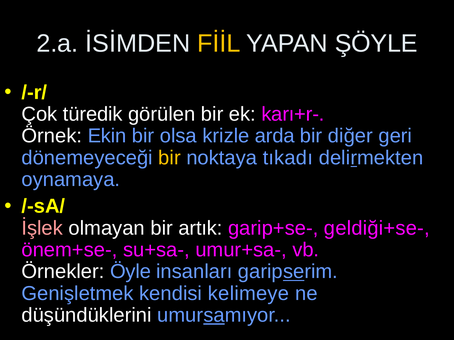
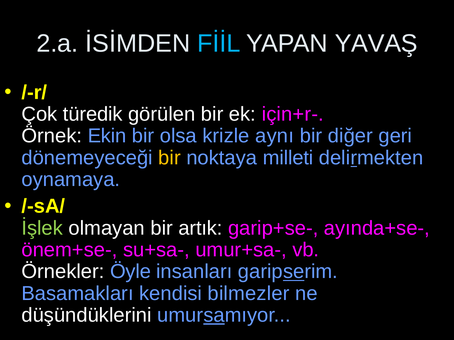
FİİL colour: yellow -> light blue (219, 44)
ŞÖYLE: ŞÖYLE -> YAVAŞ (376, 44)
karı+r-: karı+r- -> için+r- (293, 114)
arda: arda -> aynı (275, 136)
tıkadı: tıkadı -> milleti (288, 158)
İşlek colour: pink -> light green (42, 228)
geldiği+se-: geldiği+se- -> ayında+se- (377, 228)
Genişletmek: Genişletmek -> Basamakları (78, 294)
kelimeye: kelimeye -> bilmezler (249, 294)
